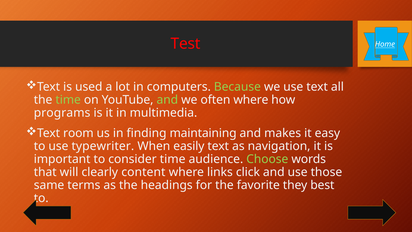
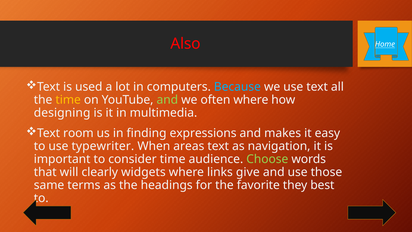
Test: Test -> Also (185, 44)
Because colour: light green -> light blue (237, 87)
time colour: light green -> yellow (68, 100)
programs: programs -> designing (62, 113)
maintaining: maintaining -> expressions (203, 133)
easily: easily -> areas (189, 146)
content: content -> widgets (143, 172)
click: click -> give (248, 172)
